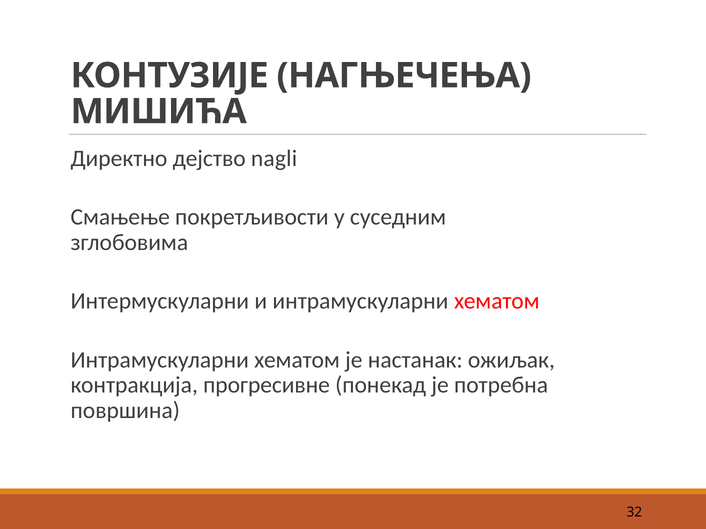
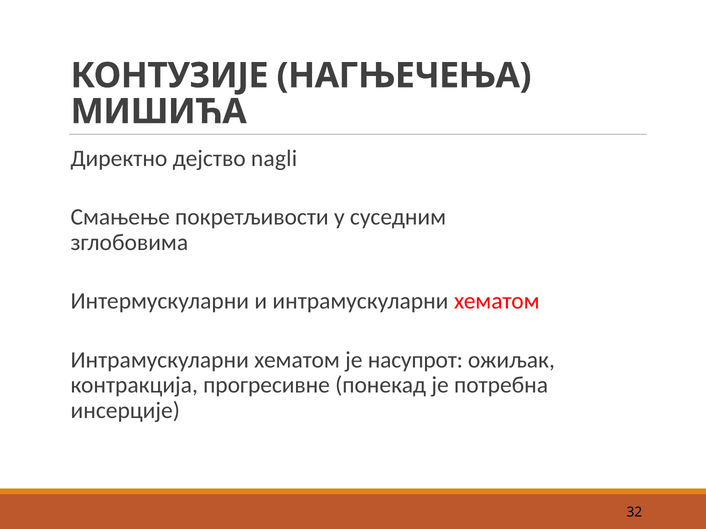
настанак: настанак -> насупрот (415, 360)
површина: површина -> инсерције (125, 411)
